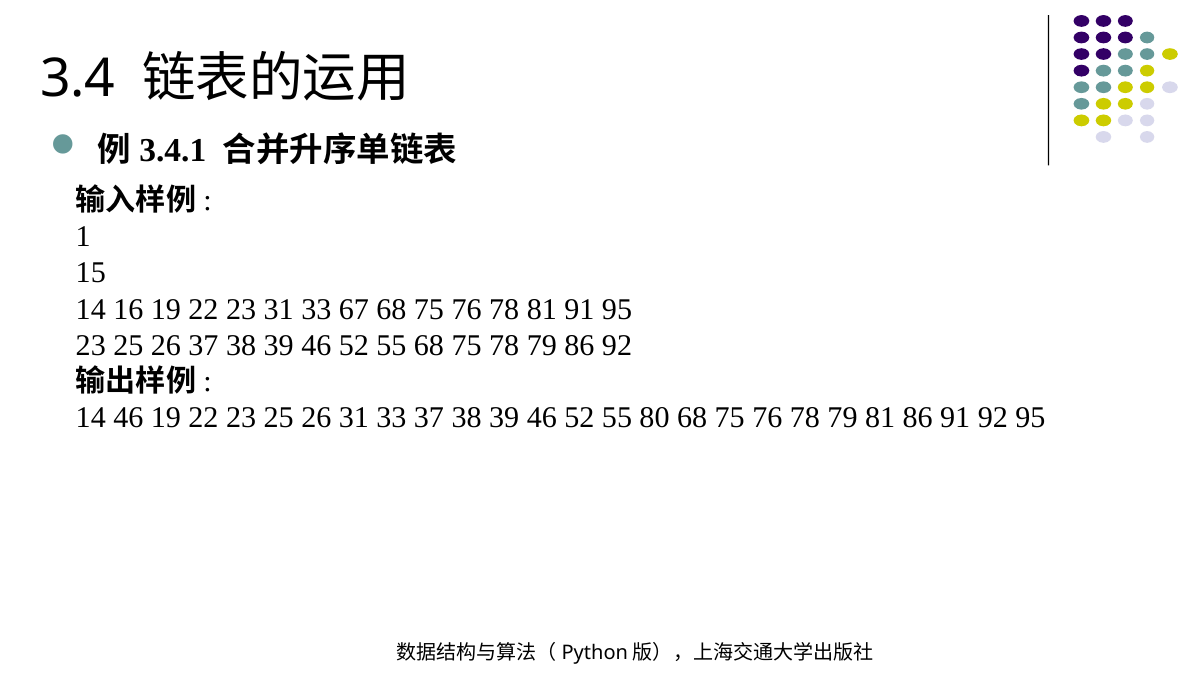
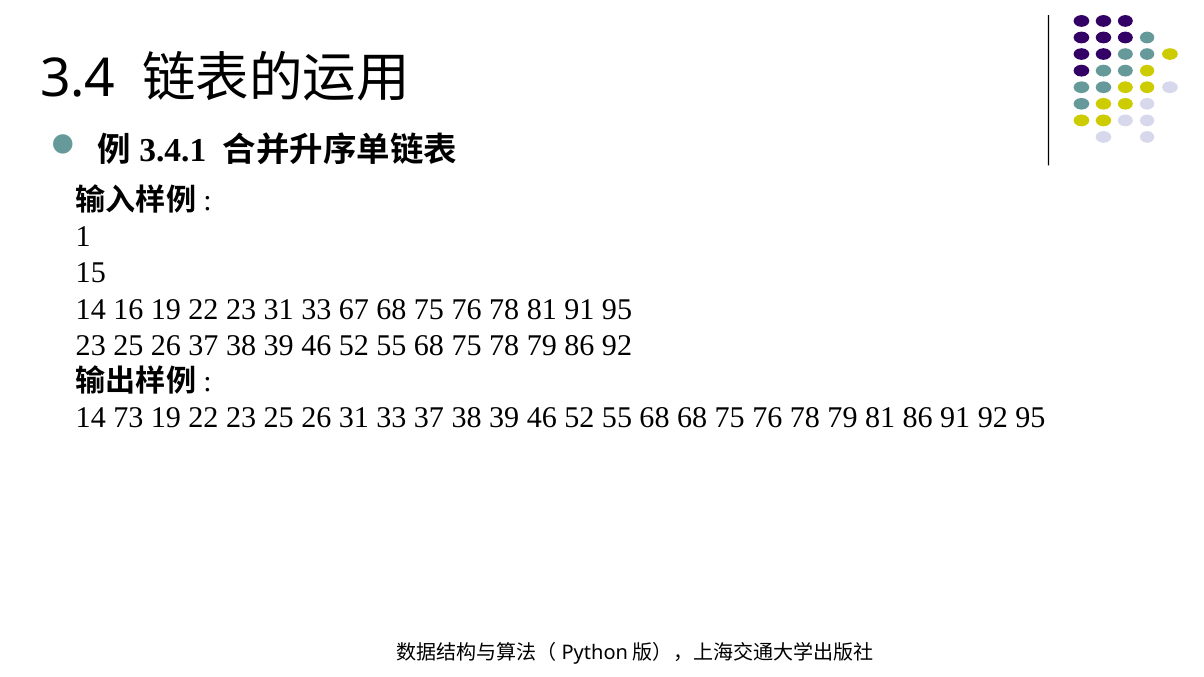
14 46: 46 -> 73 (128, 418)
80: 80 -> 68 (655, 418)
